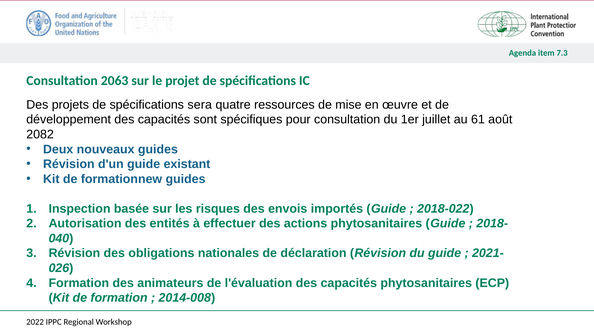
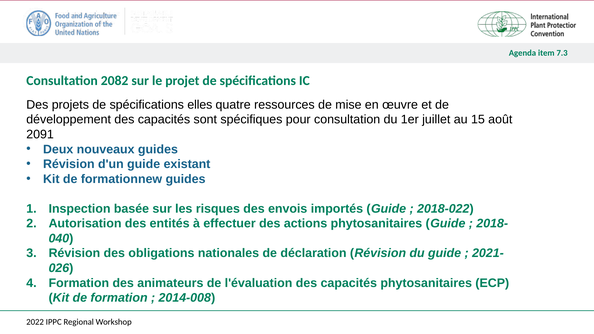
2063: 2063 -> 2082 (115, 81)
sera: sera -> elles (200, 105)
61: 61 -> 15 (478, 120)
2082: 2082 -> 2091 (40, 134)
